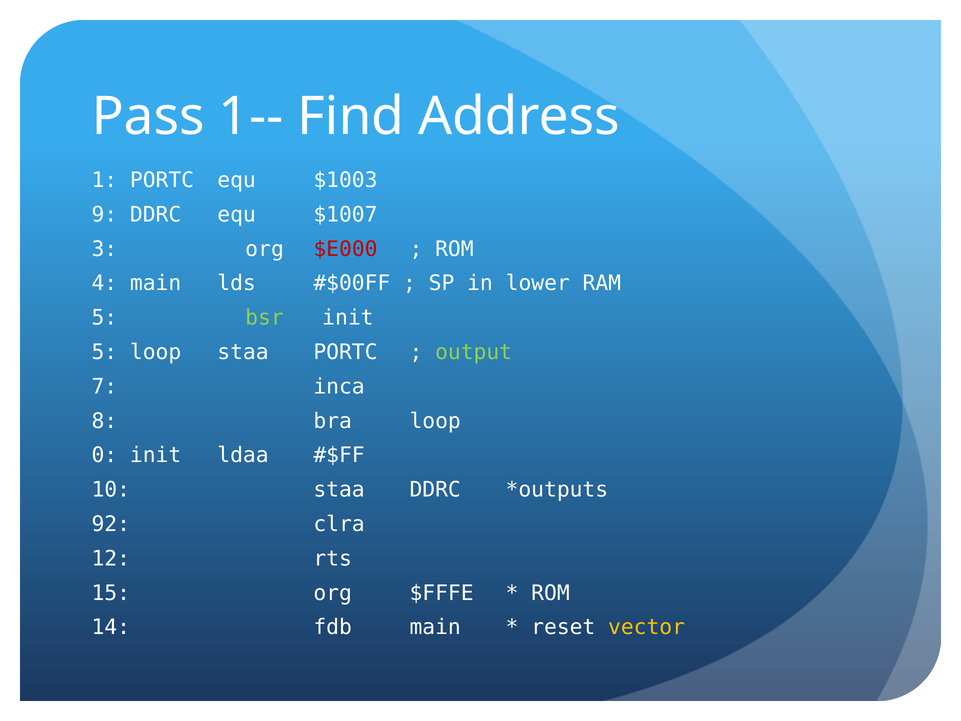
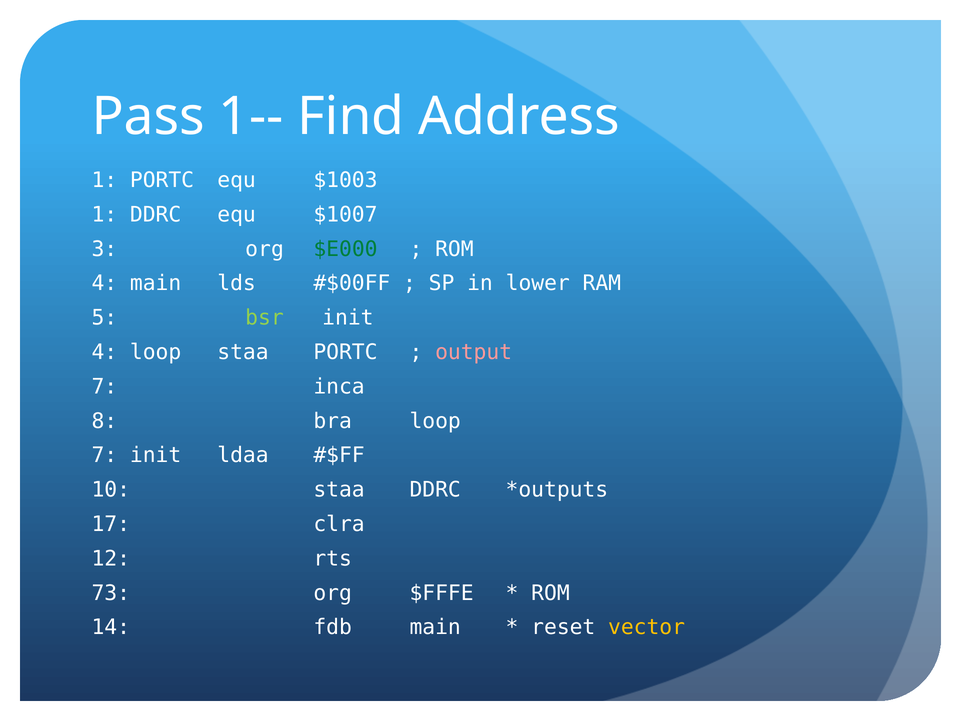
9: 9 -> 1 (104, 214)
$E000 colour: red -> green (345, 249)
5: 5 -> 4 (104, 352)
output colour: light green -> pink (474, 352)
0: 0 -> 7 (104, 455)
92: 92 -> 17 (111, 524)
15: 15 -> 73 (111, 593)
